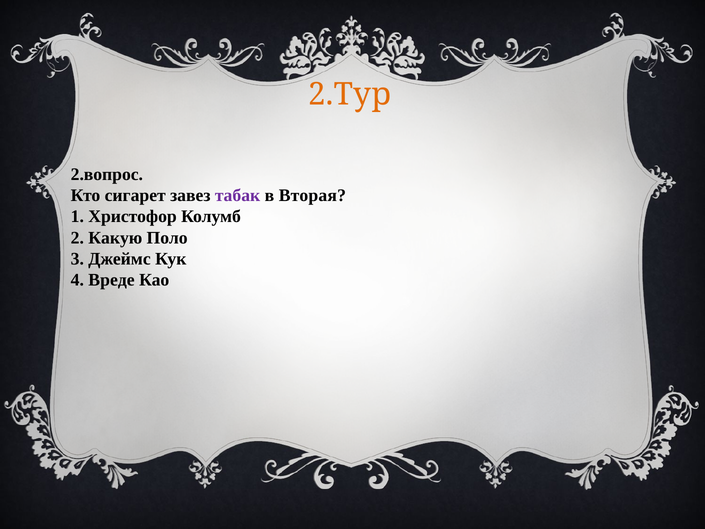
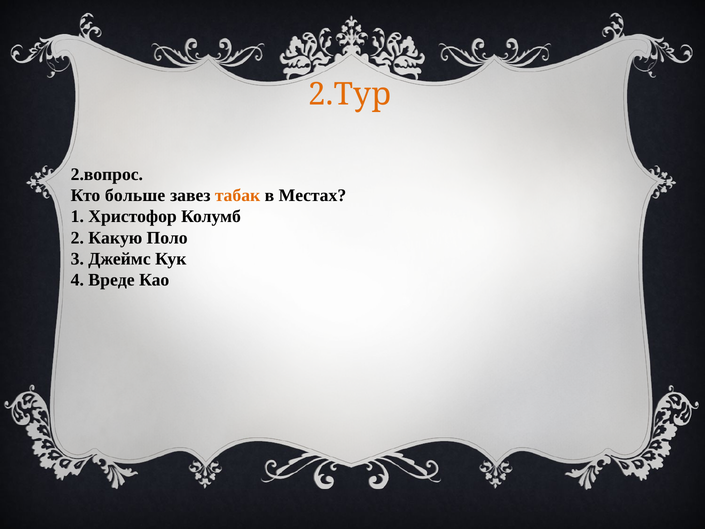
сигарет: сигарет -> больше (135, 195)
табак colour: purple -> orange (238, 195)
Вторая: Вторая -> Местах (312, 195)
